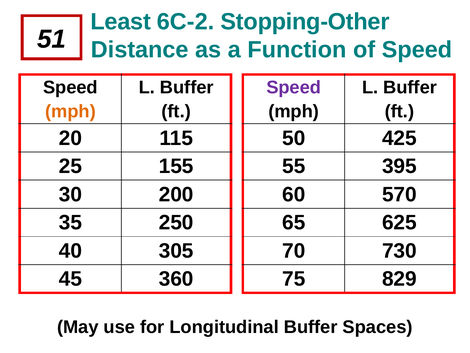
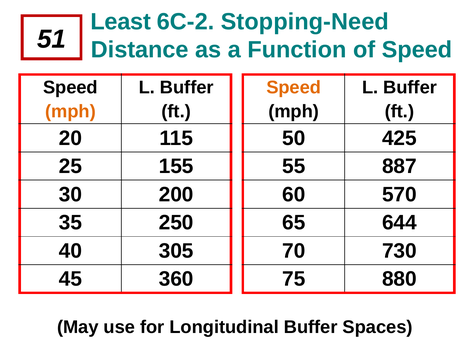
Stopping-Other: Stopping-Other -> Stopping-Need (305, 22)
Speed colour: purple -> orange (294, 87)
395: 395 -> 887 (399, 166)
625: 625 -> 644 (399, 222)
829: 829 -> 880 (399, 279)
